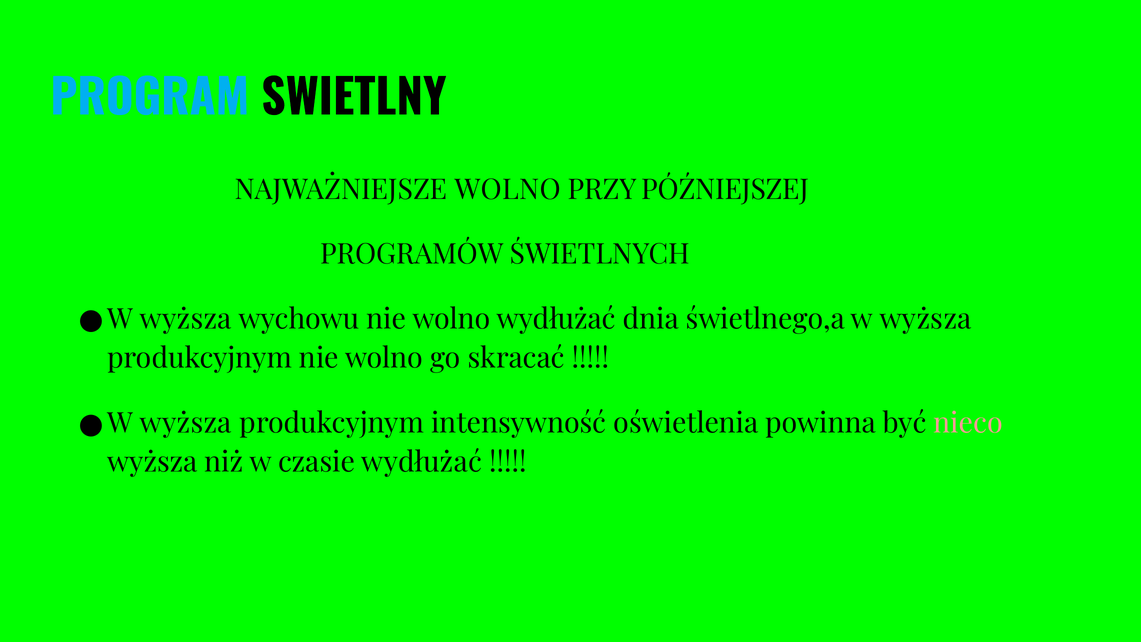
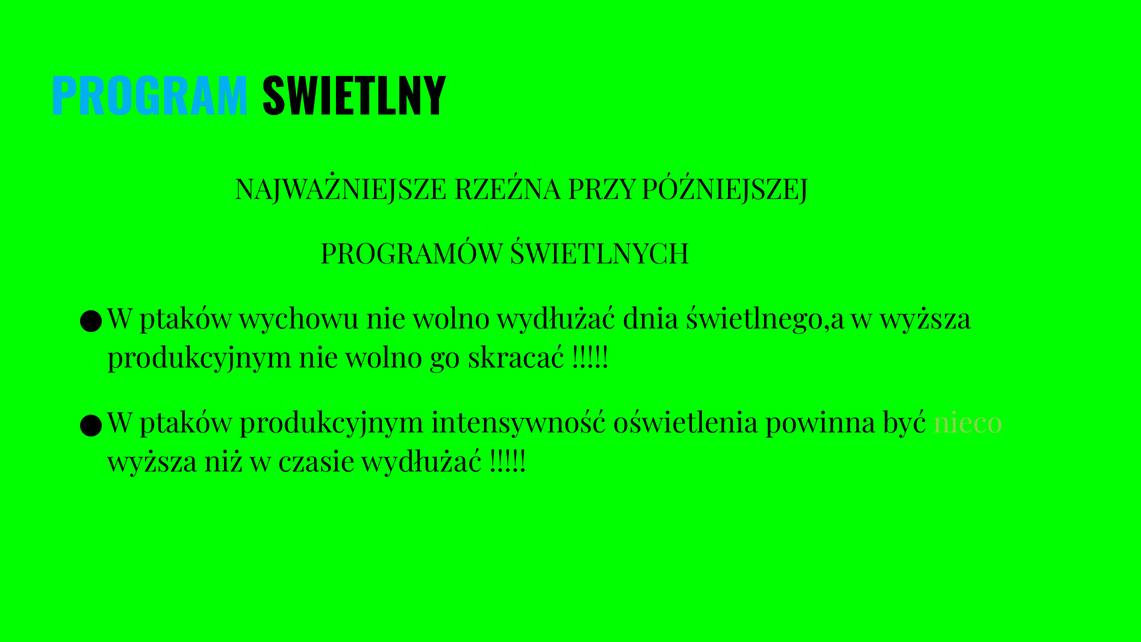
NAJWAŻNIEJSZE WOLNO: WOLNO -> RZEŹNA (508, 190)
wyższa: wyższa -> ptaków (186, 319)
wyższa: wyższa -> ptaków (186, 423)
nieco colour: pink -> light green (968, 423)
